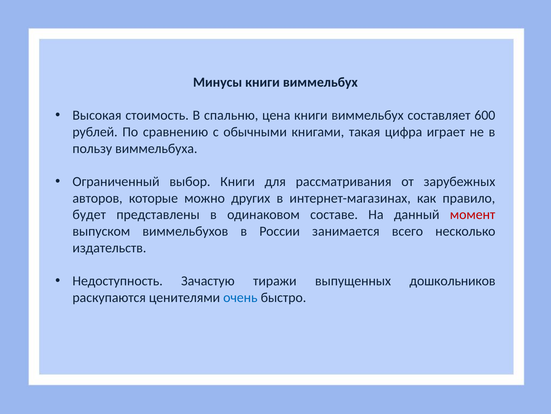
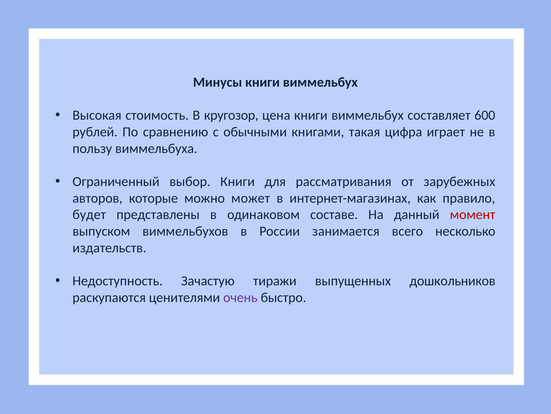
спальню: спальню -> кругозор (231, 115)
других: других -> может (251, 198)
очень colour: blue -> purple (240, 297)
